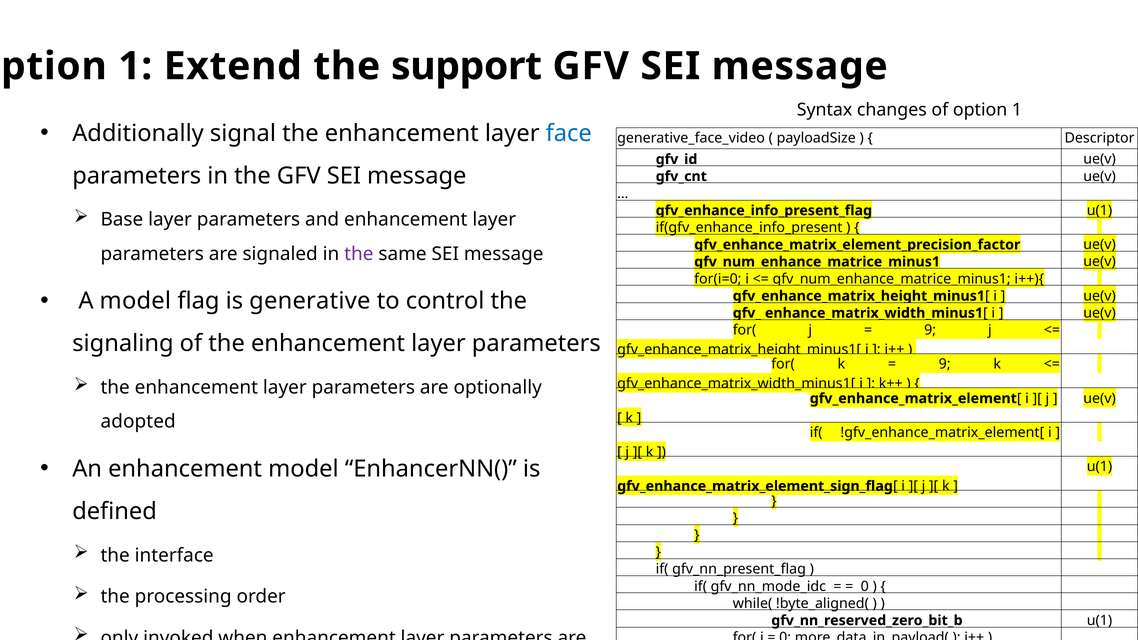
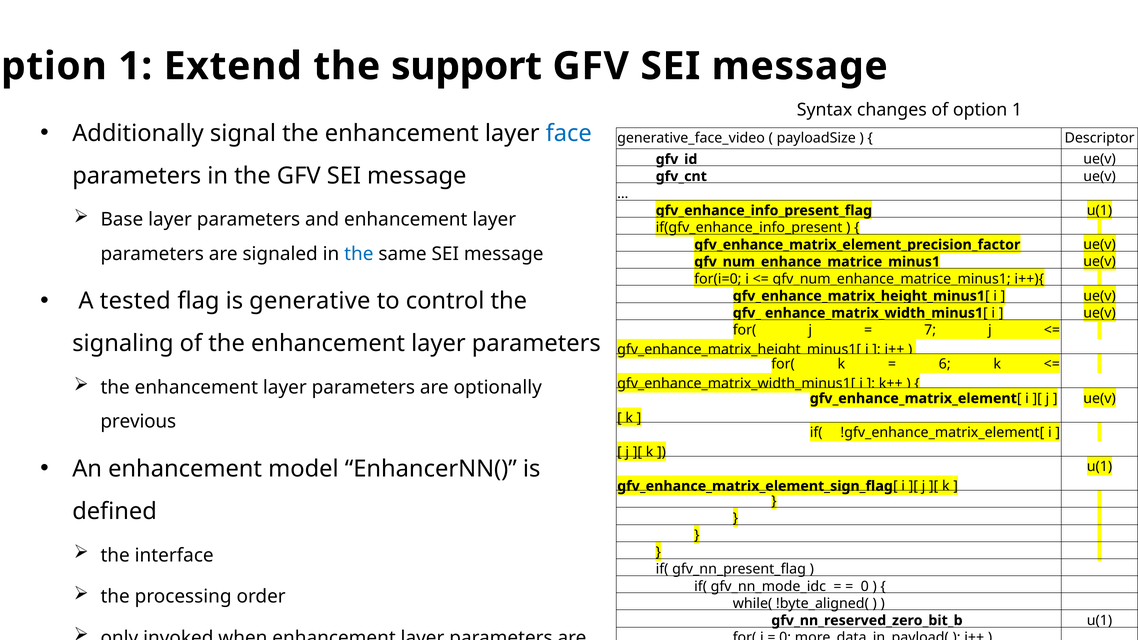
the colour: purple -> blue (359, 254)
A model: model -> tested (135, 301)
9: 9 -> 7 (930, 330)
9: 9 -> 6 (945, 364)
adopted: adopted -> previous (138, 422)
